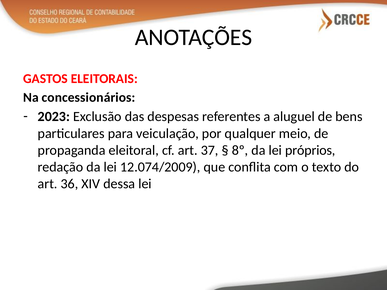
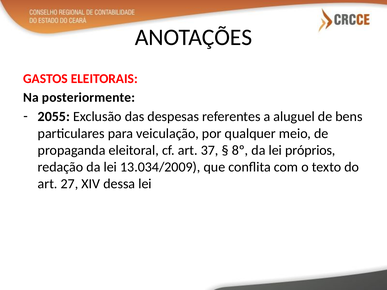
concessionários: concessionários -> posteriormente (88, 97)
2023: 2023 -> 2055 (54, 117)
12.074/2009: 12.074/2009 -> 13.034/2009 (160, 167)
36: 36 -> 27 (69, 184)
